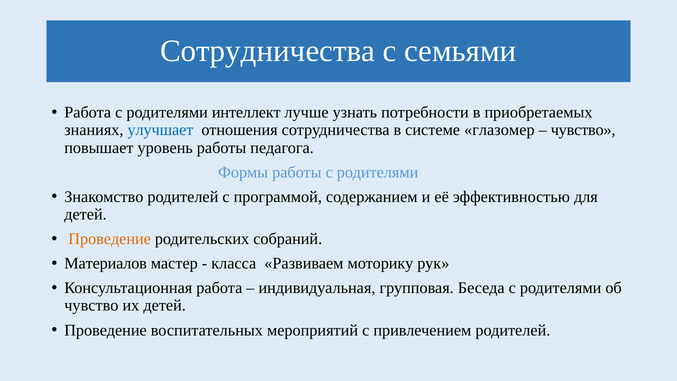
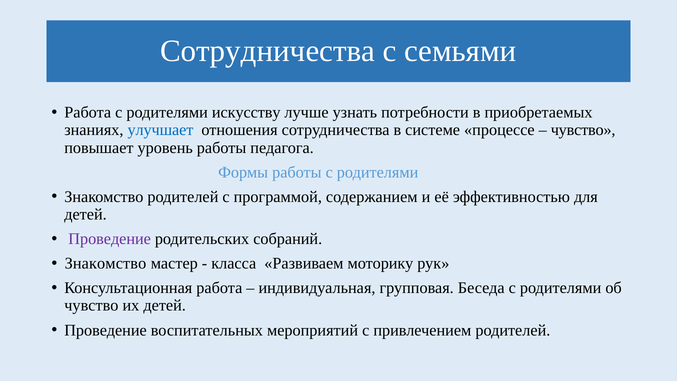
интеллект: интеллект -> искусству (246, 113)
глазомер: глазомер -> процессе (499, 130)
Проведение colour: orange -> purple (110, 239)
Материалов: Материалов -> Знакомство (105, 263)
